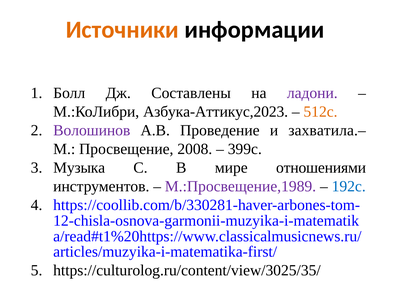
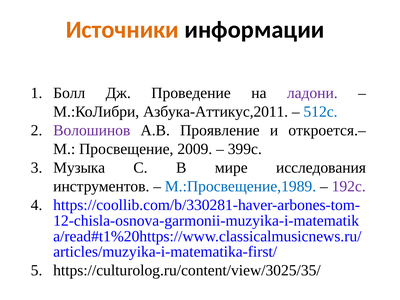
Составлены: Составлены -> Проведение (191, 93)
Азбука-Аттикус,2023: Азбука-Аттикус,2023 -> Азбука-Аттикус,2011 (216, 112)
512с colour: orange -> blue (321, 112)
Проведение: Проведение -> Проявление (220, 130)
захватила.–: захватила.– -> откроется.– (327, 130)
2008: 2008 -> 2009 (195, 149)
отношениями: отношениями -> исследования (321, 168)
М.:Просвещение,1989 colour: purple -> blue (241, 186)
192с colour: blue -> purple (349, 186)
